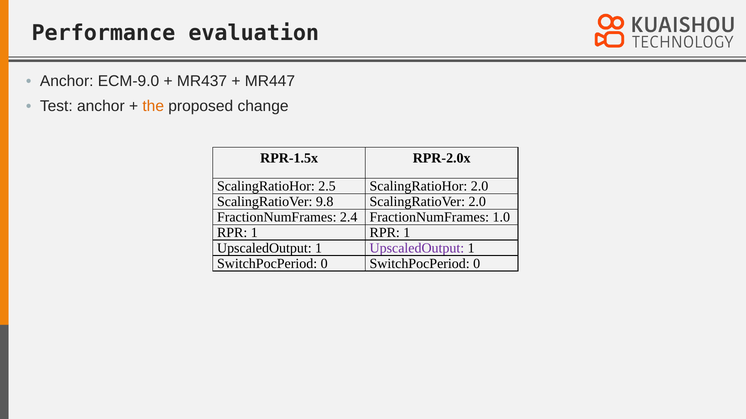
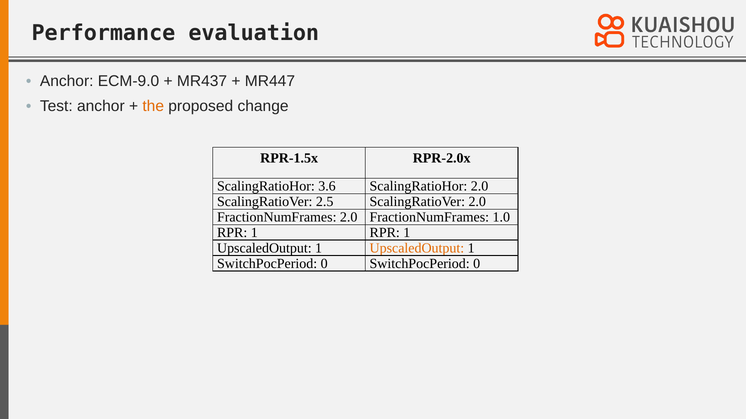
2.5: 2.5 -> 3.6 (327, 186)
9.8: 9.8 -> 2.5 (325, 202)
FractionNumFrames 2.4: 2.4 -> 2.0 (349, 217)
UpscaledOutput colour: purple -> orange (417, 248)
